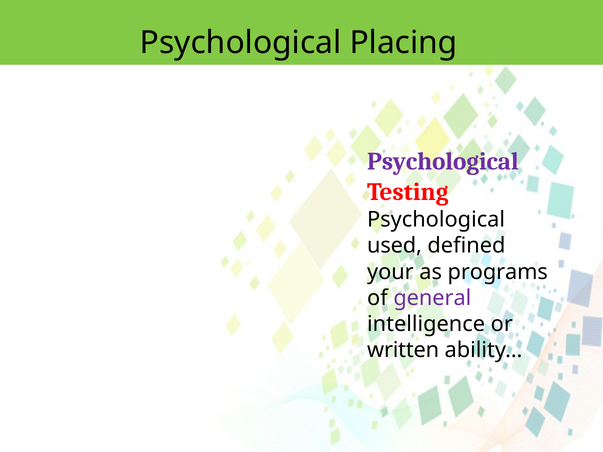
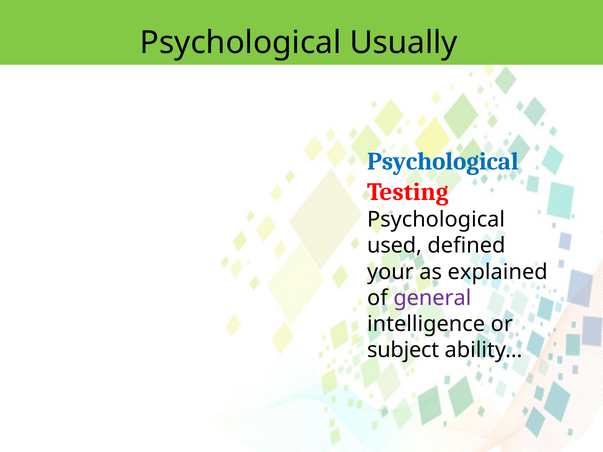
Placing: Placing -> Usually (404, 43)
Psychological colour: purple -> blue (443, 162)
programs: programs -> explained (498, 272)
written: written -> subject (403, 350)
